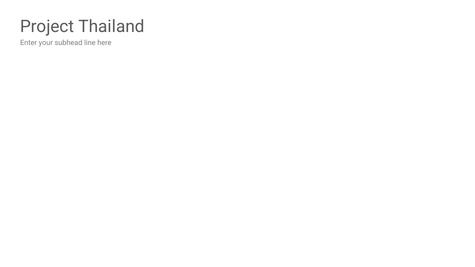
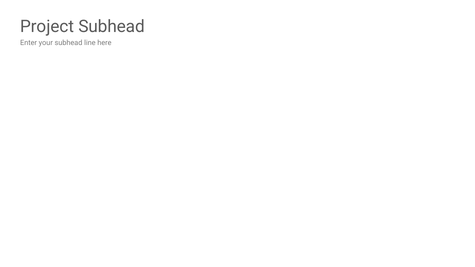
Project Thailand: Thailand -> Subhead (112, 27)
